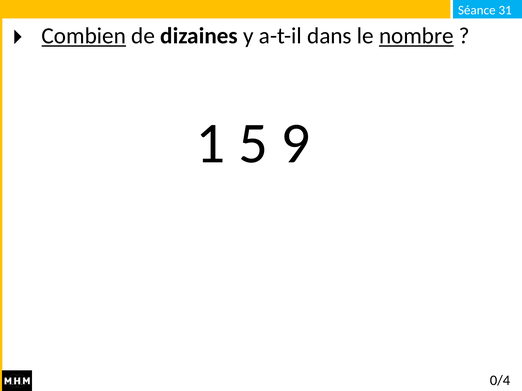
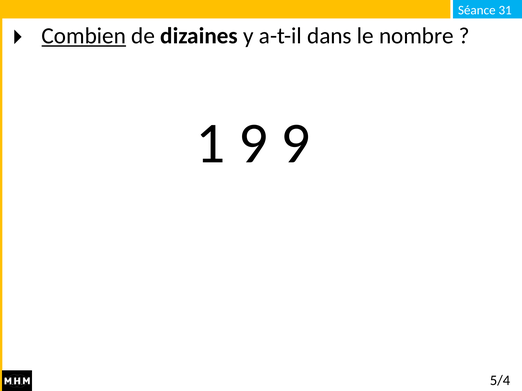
nombre underline: present -> none (416, 36)
1 5: 5 -> 9 (253, 144)
0/4: 0/4 -> 5/4 (500, 381)
